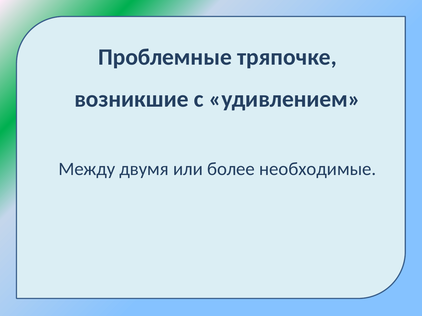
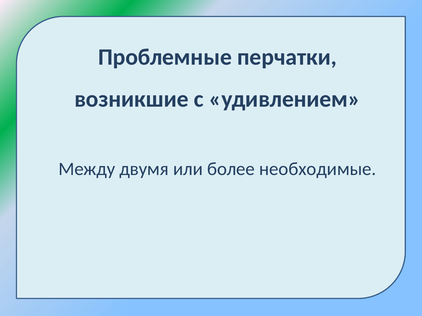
тряпочке: тряпочке -> перчатки (287, 57)
